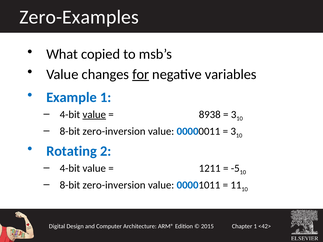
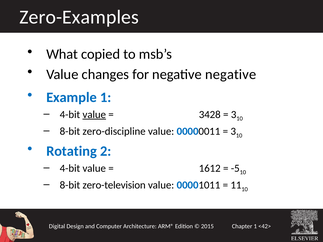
for underline: present -> none (141, 74)
negative variables: variables -> negative (231, 74)
8938: 8938 -> 3428 (210, 115)
zero-inversion: zero-inversion -> zero-discipline (114, 131)
1211: 1211 -> 1612 (210, 168)
zero-inversion: zero-inversion -> zero-television (114, 185)
